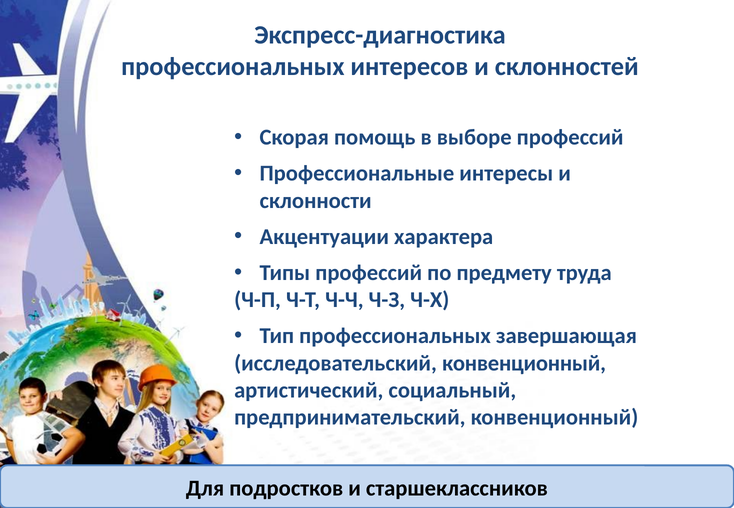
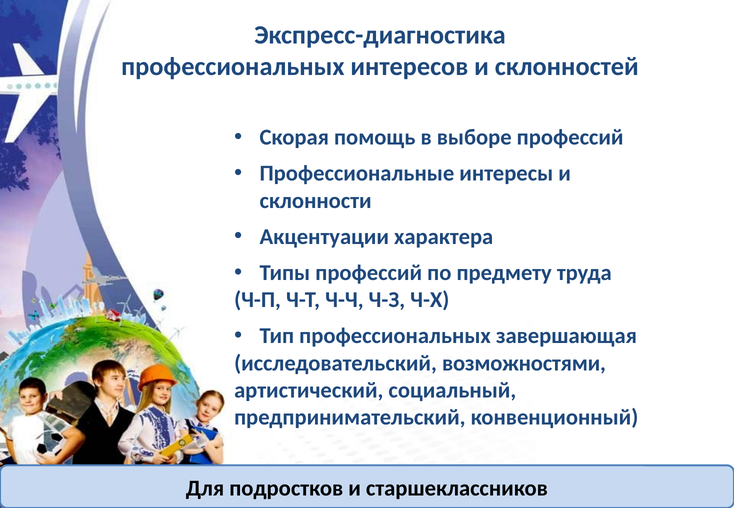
исследовательский конвенционный: конвенционный -> возможностями (524, 363)
